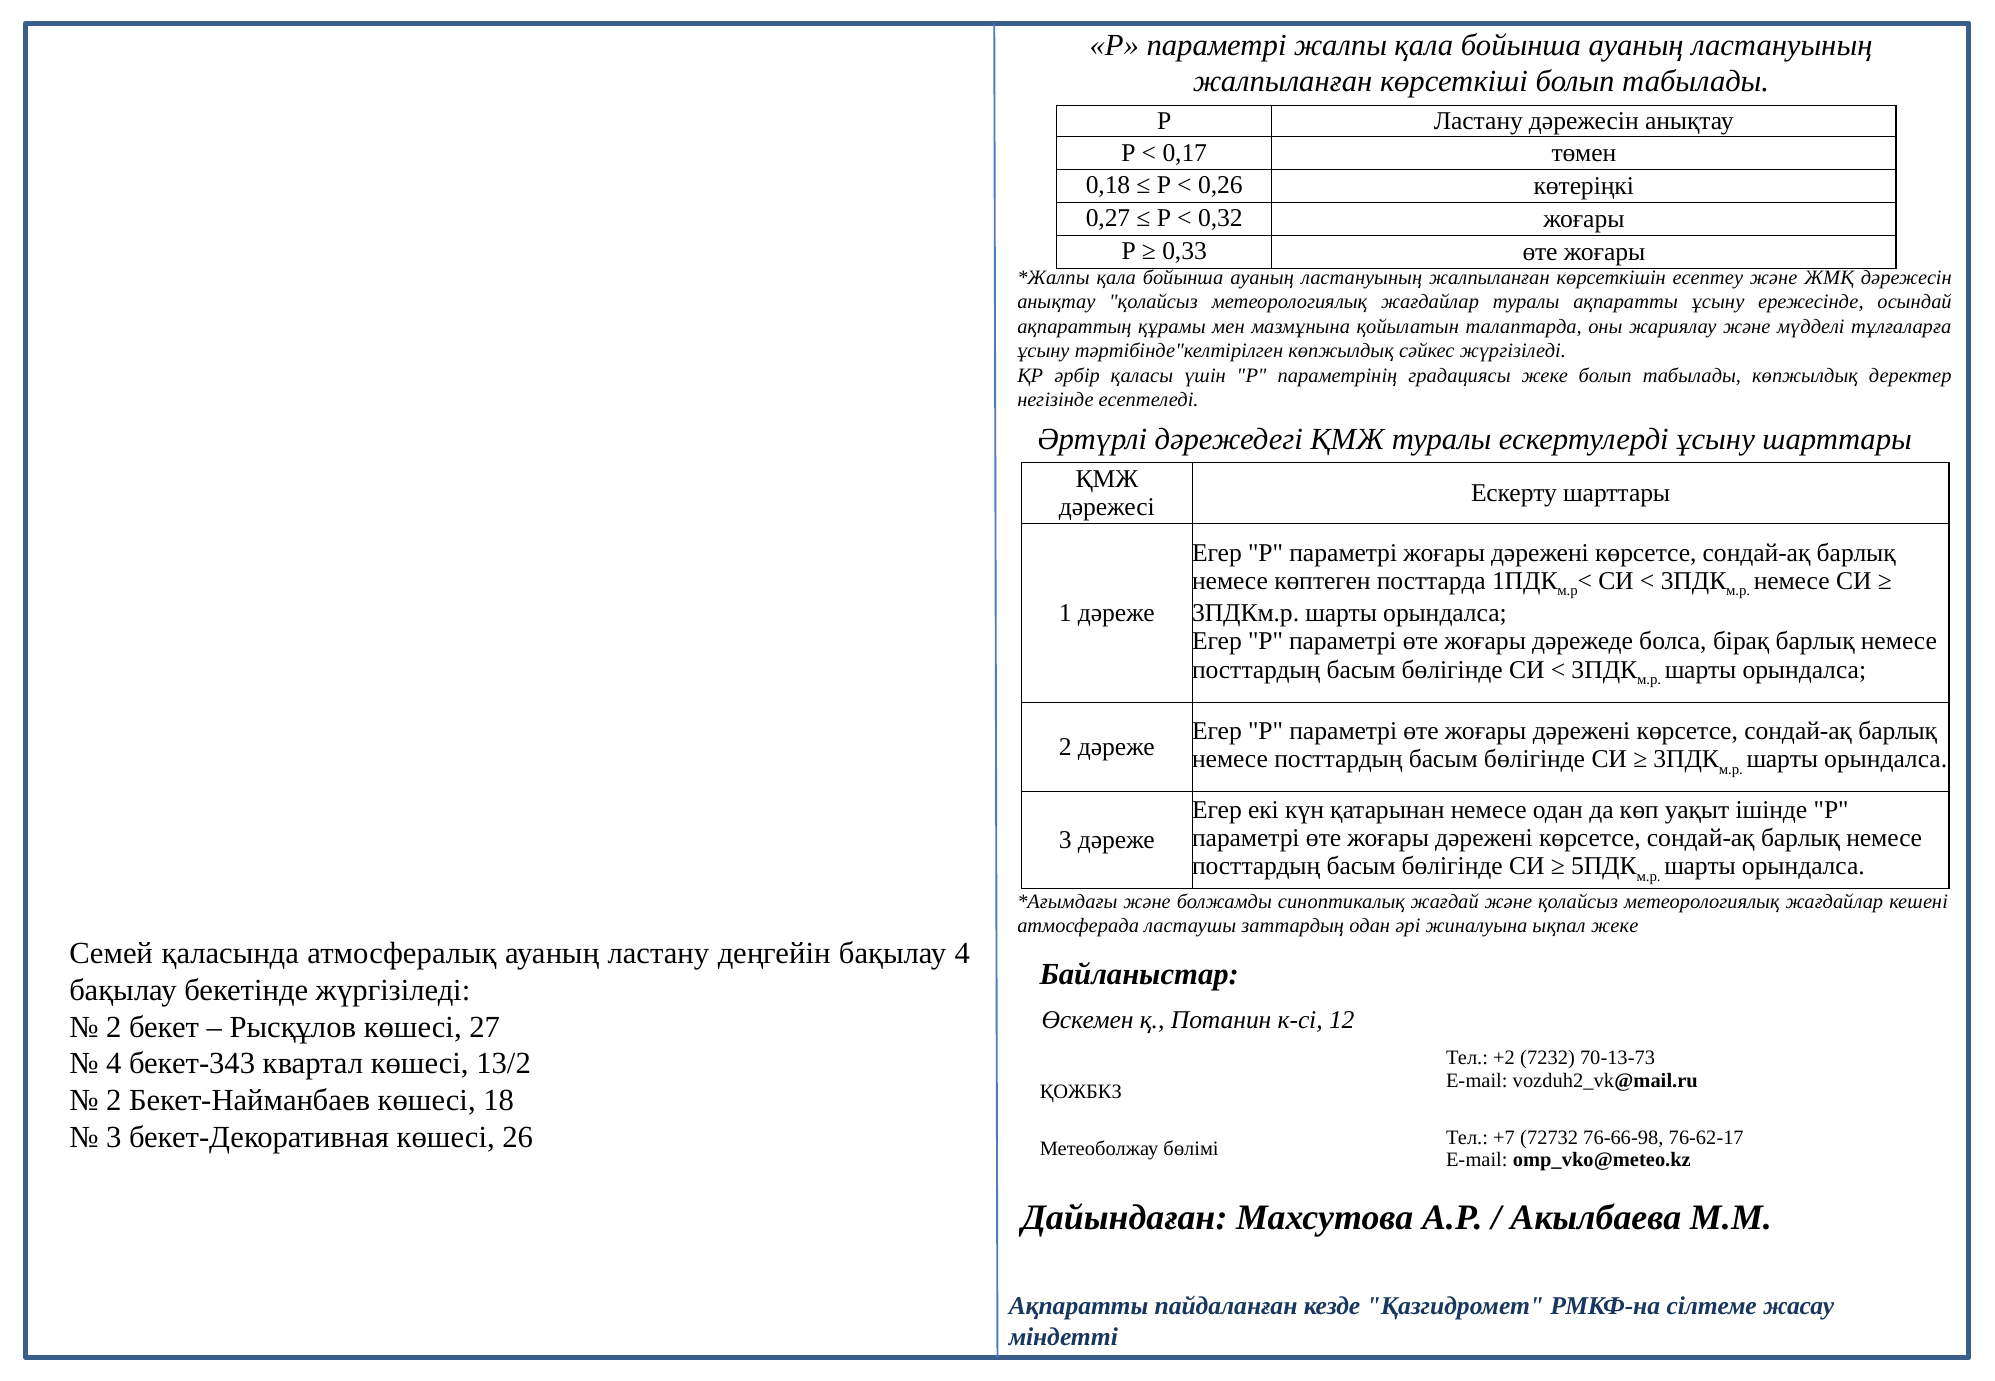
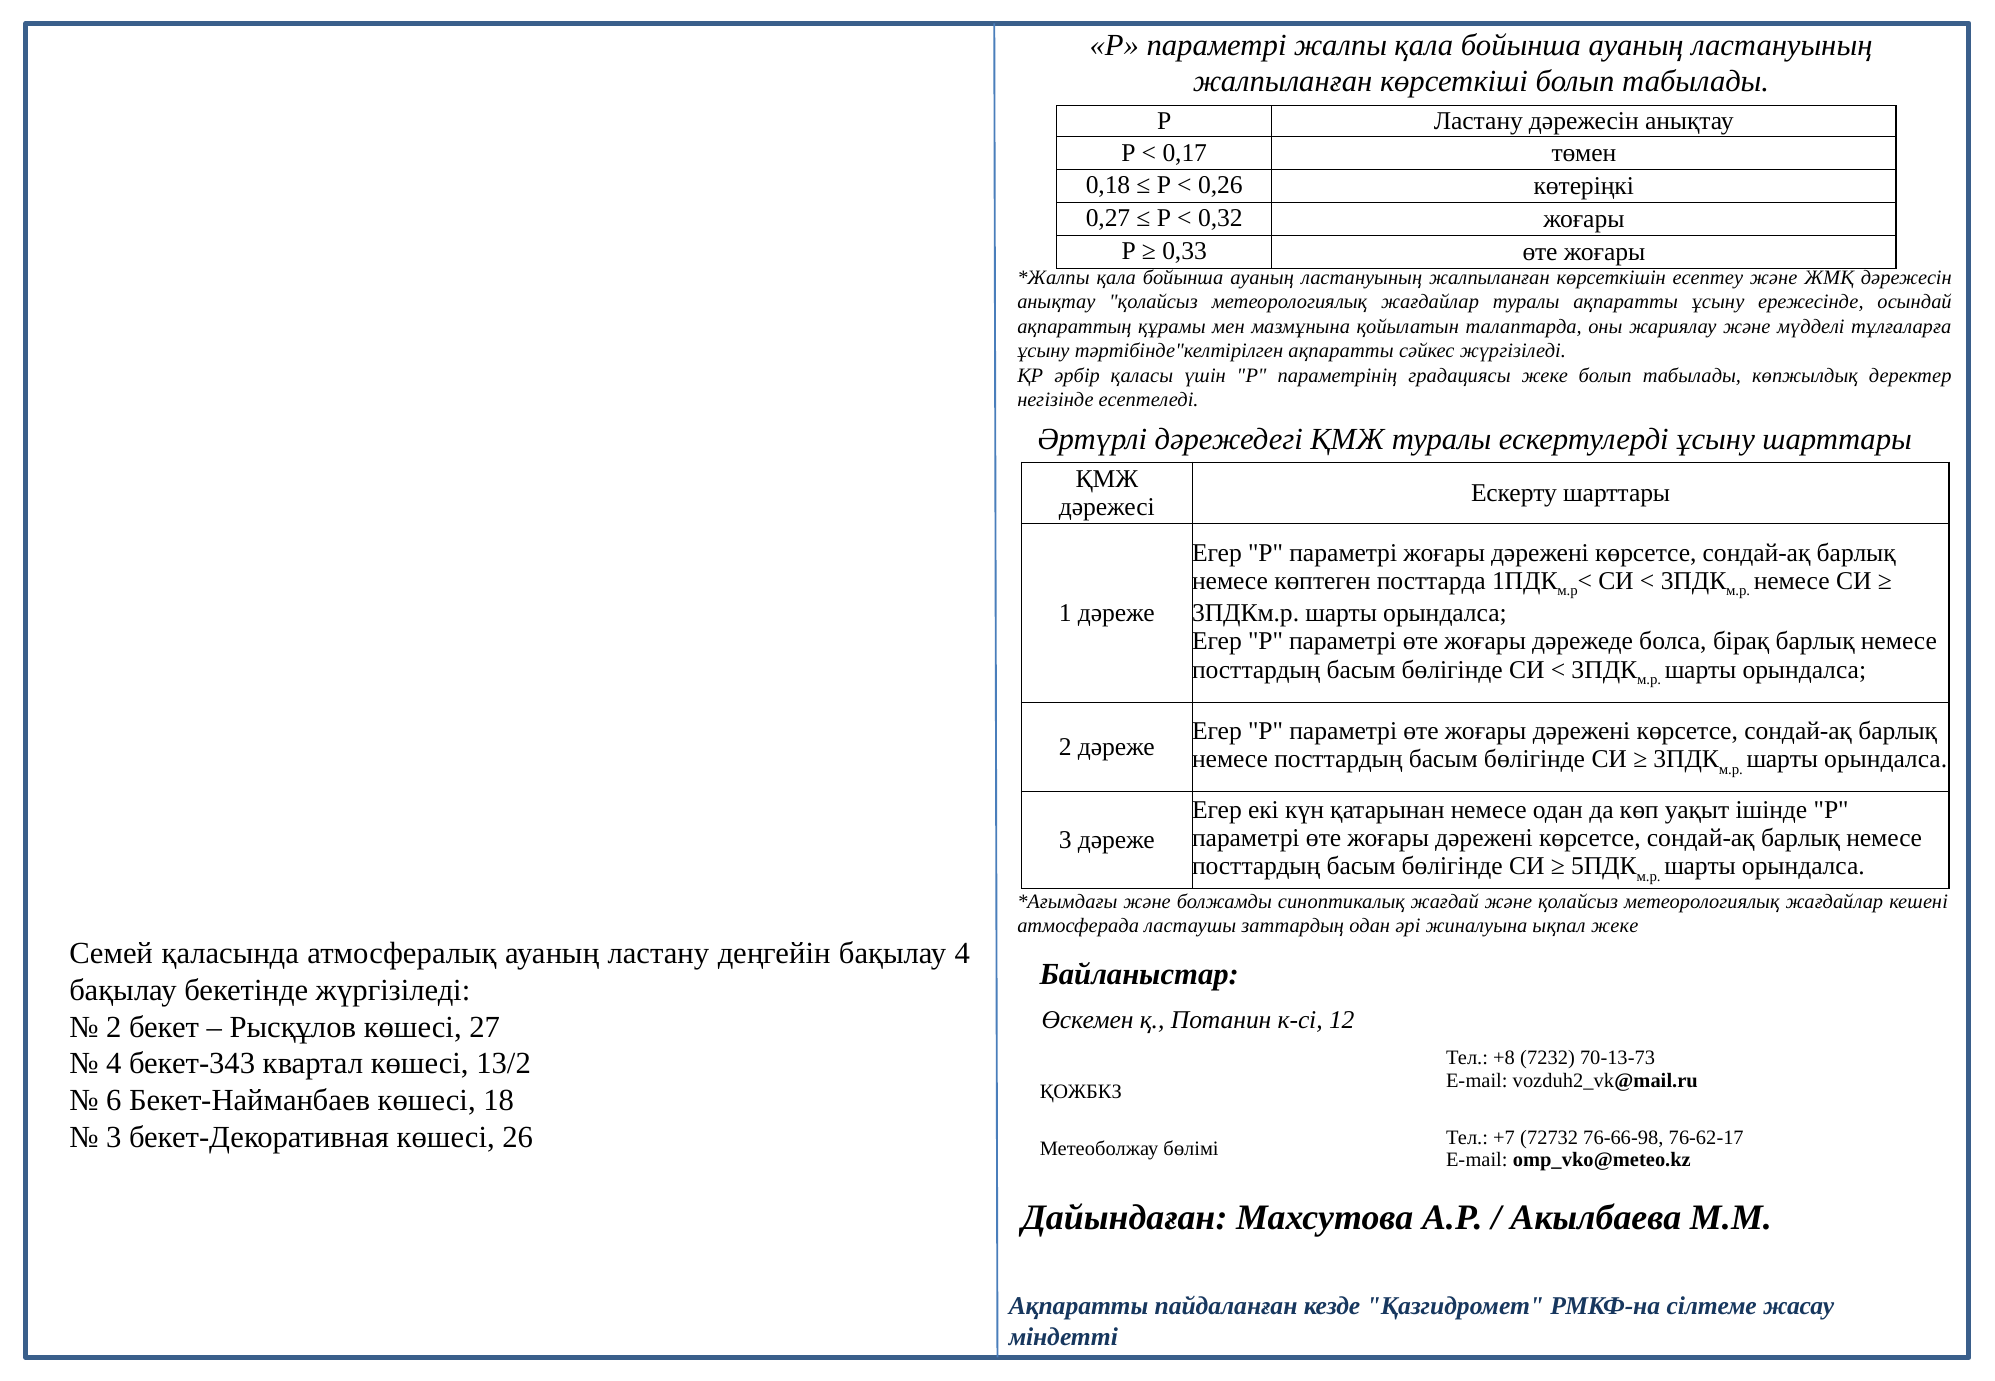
тәртібінде"келтірілген көпжылдық: көпжылдық -> ақпаратты (1341, 351)
+2: +2 -> +8 (1504, 1058)
2: 2 -> 6 (114, 1101)
